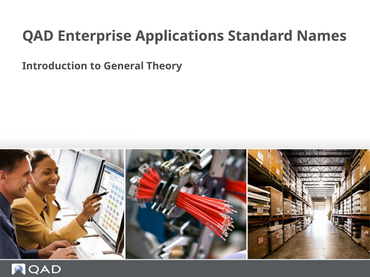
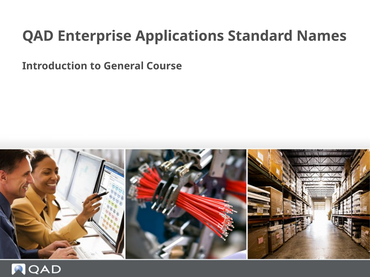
Theory: Theory -> Course (164, 66)
